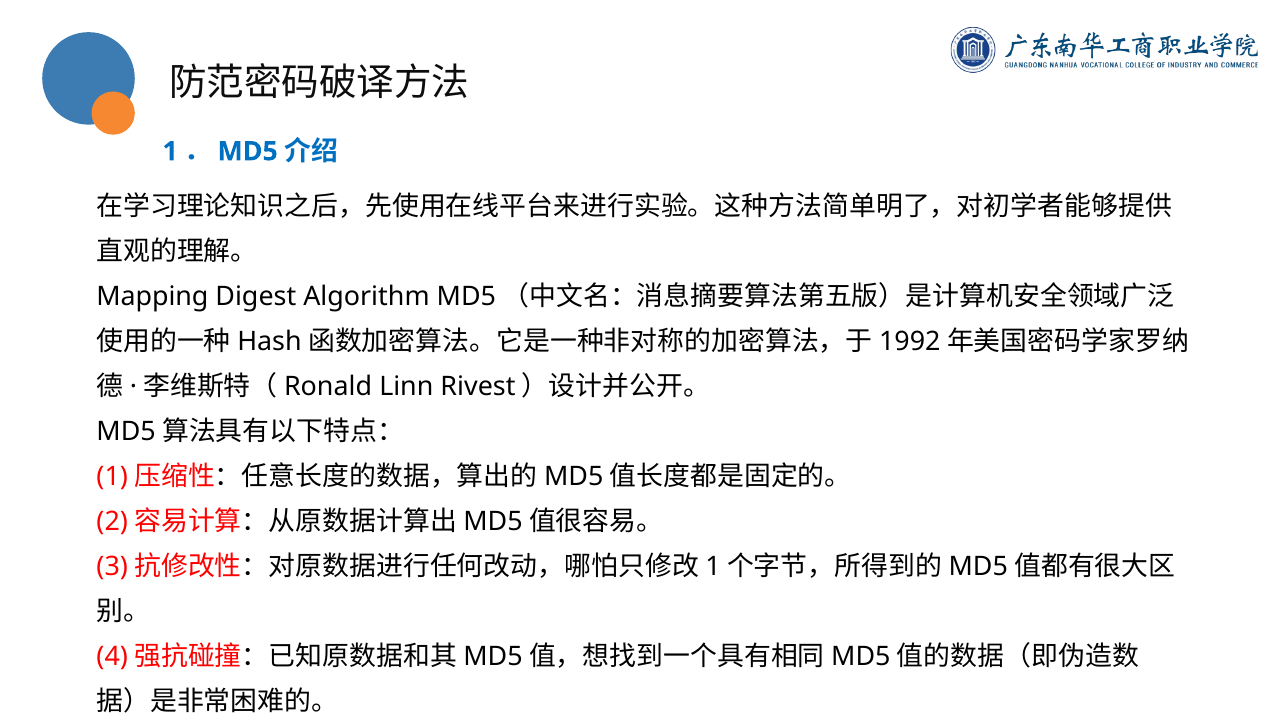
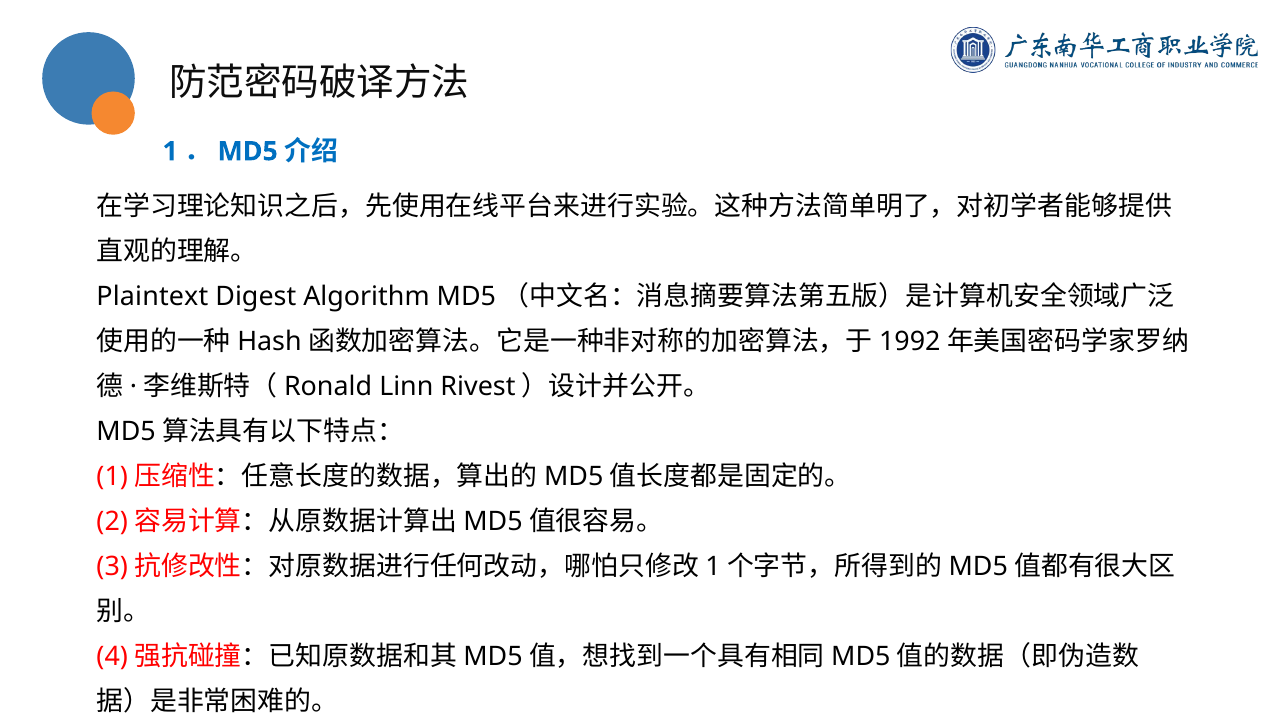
Mapping: Mapping -> Plaintext (152, 297)
